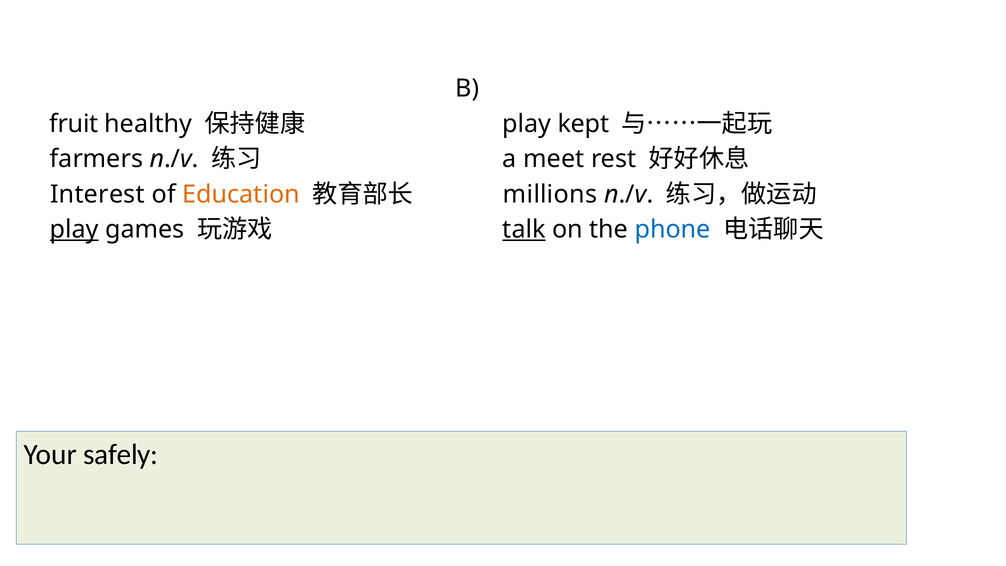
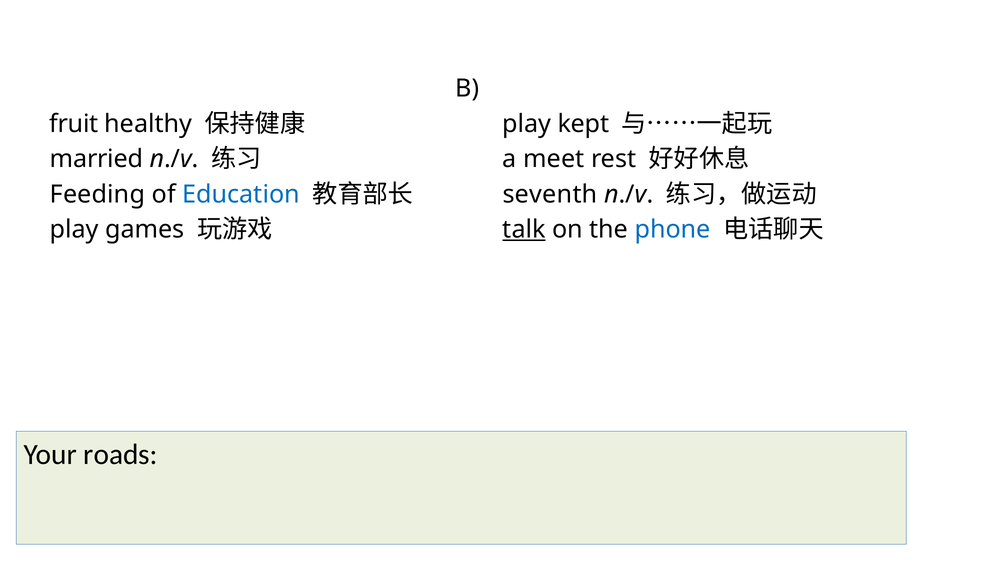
farmers: farmers -> married (97, 159)
Interest: Interest -> Feeding (97, 194)
Education colour: orange -> blue (241, 194)
millions: millions -> seventh (550, 194)
play underline: present -> none (74, 229)
safely: safely -> roads (121, 454)
